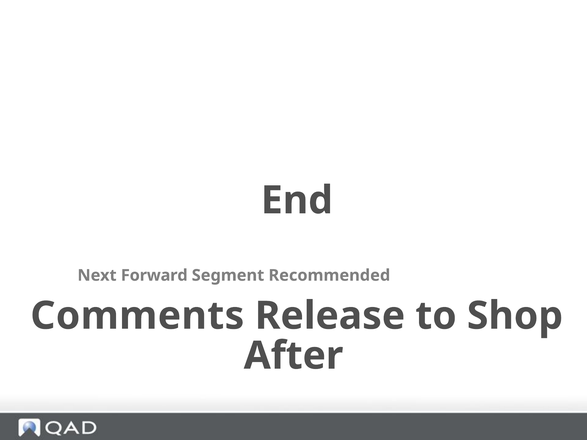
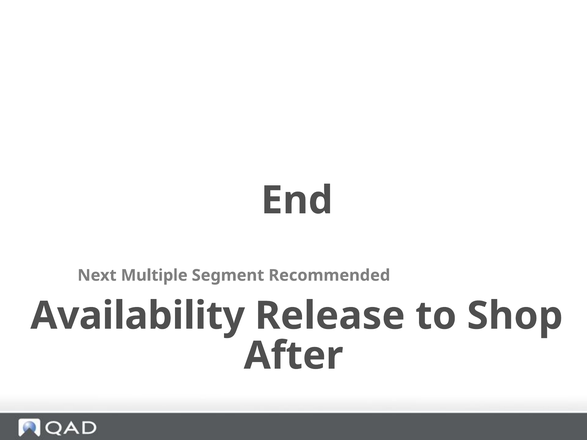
Forward: Forward -> Multiple (154, 276)
Comments: Comments -> Availability (138, 316)
